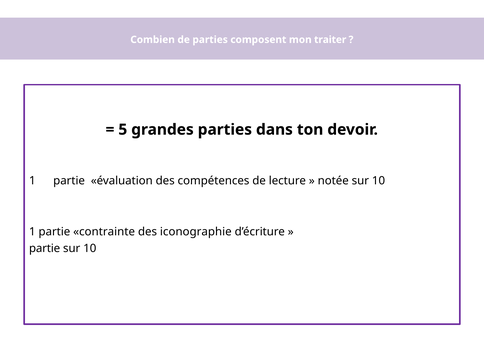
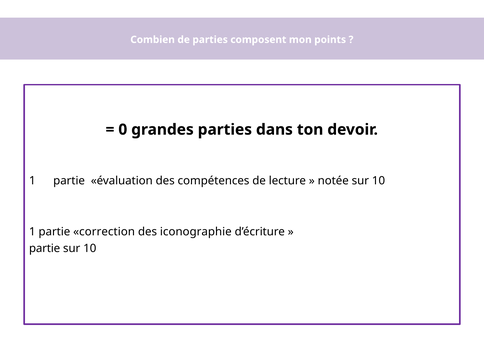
traiter: traiter -> points (330, 40)
5: 5 -> 0 (123, 130)
contrainte: contrainte -> correction (104, 232)
